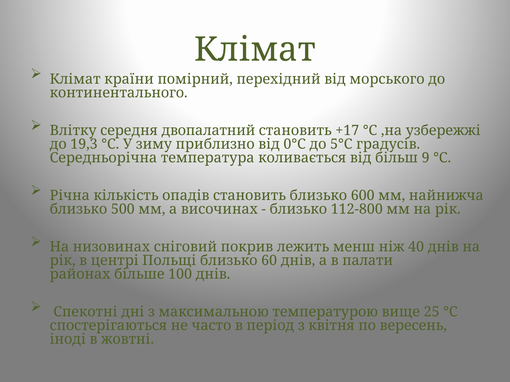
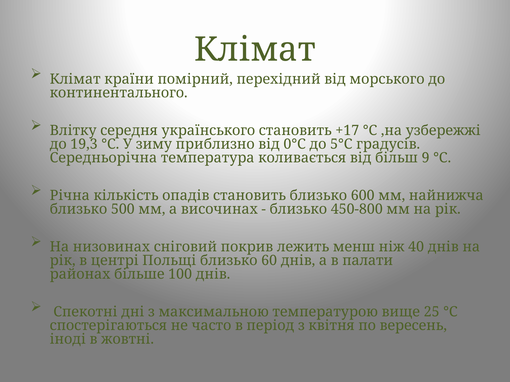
двопалатний: двопалатний -> українського (208, 131)
112-800: 112-800 -> 450-800 (357, 209)
